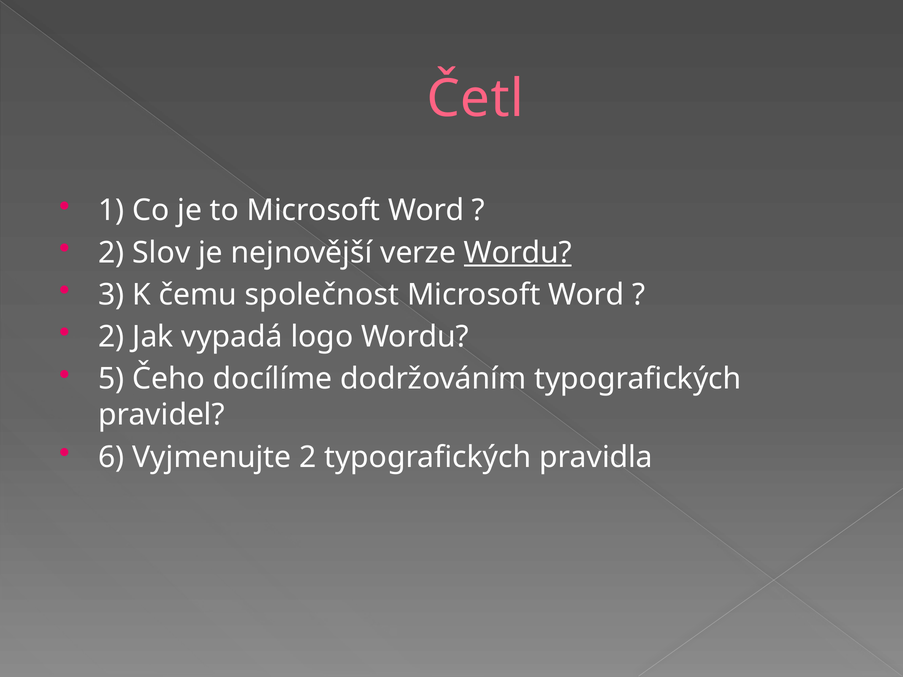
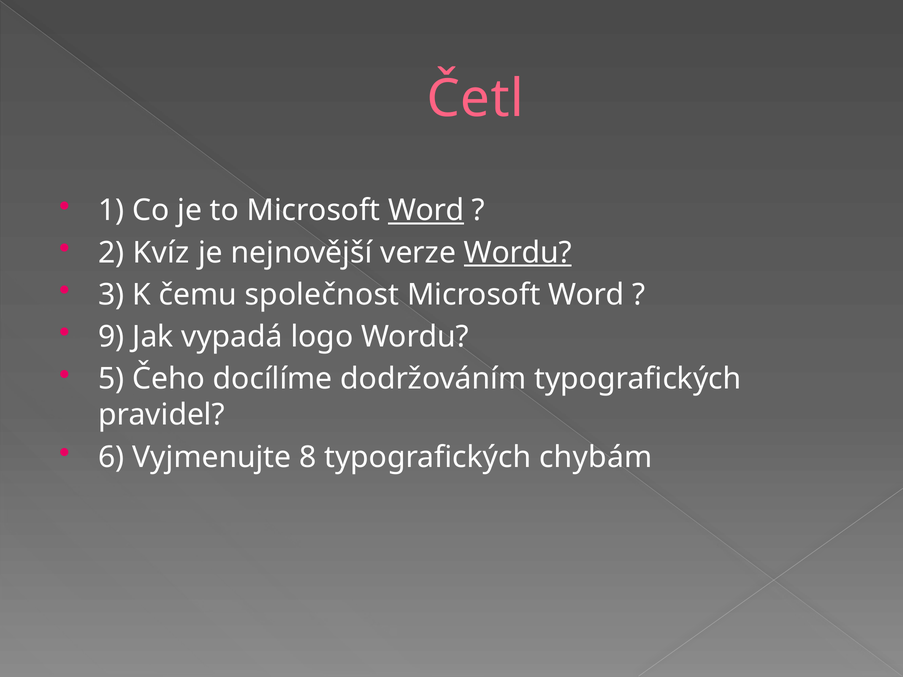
Word underline: none -> present (426, 211)
Slov: Slov -> Kvíz (161, 253)
2: 2 -> 9 (111, 337)
Vyjmenujte 2: 2 -> 8 (308, 457)
pravidla: pravidla -> chybám (596, 457)
